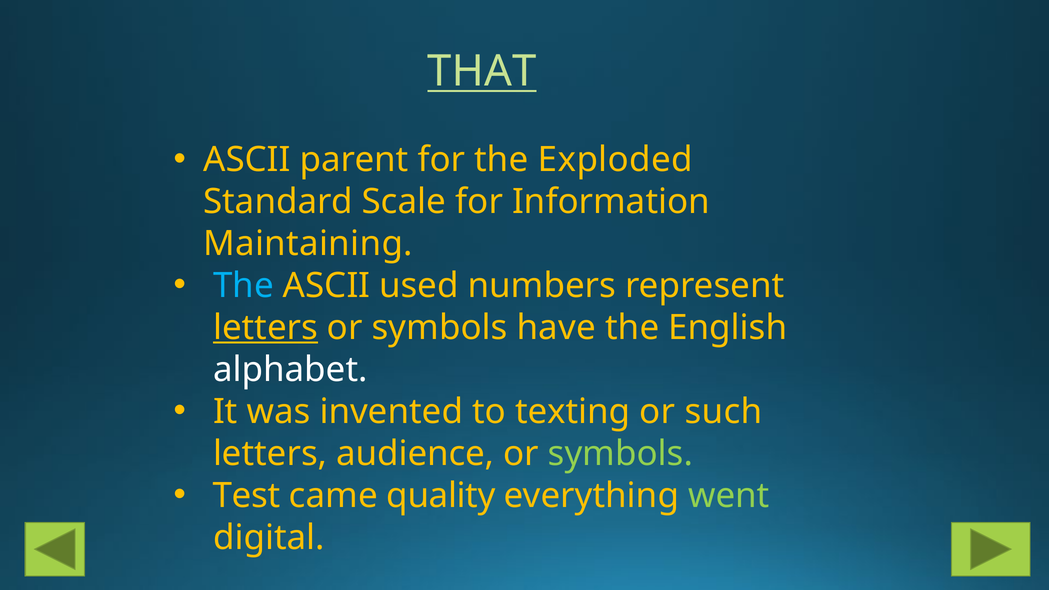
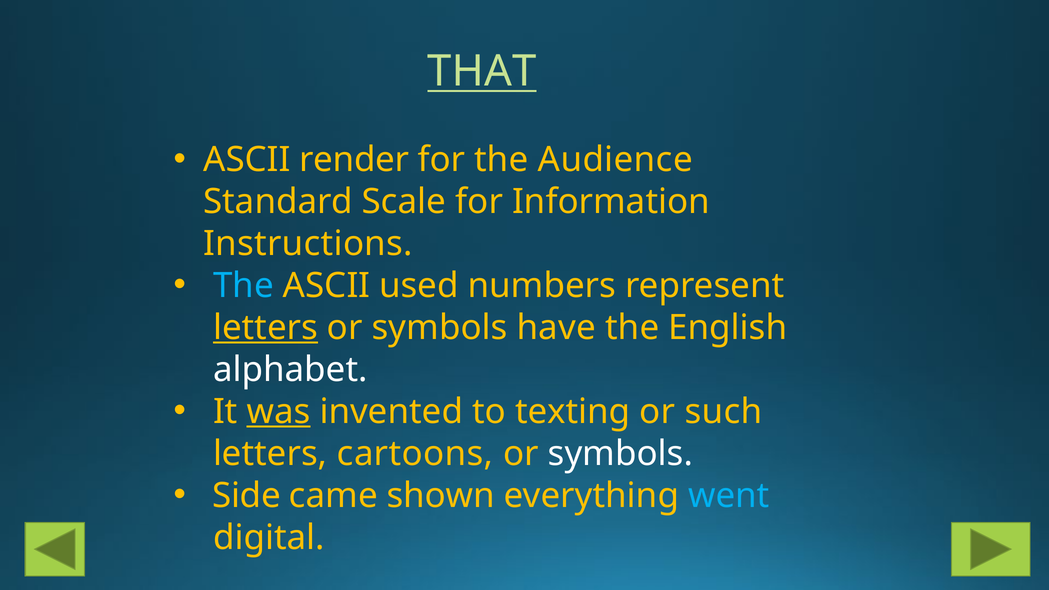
parent: parent -> render (354, 160)
Exploded: Exploded -> Audience (615, 160)
Maintaining: Maintaining -> Instructions (308, 244)
was underline: none -> present (278, 412)
audience: audience -> cartoons (415, 454)
symbols colour: light green -> white (620, 454)
Test: Test -> Side (247, 496)
quality: quality -> shown (441, 496)
went colour: light green -> light blue (729, 496)
